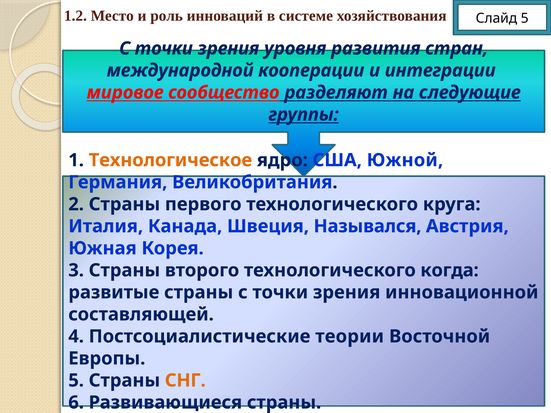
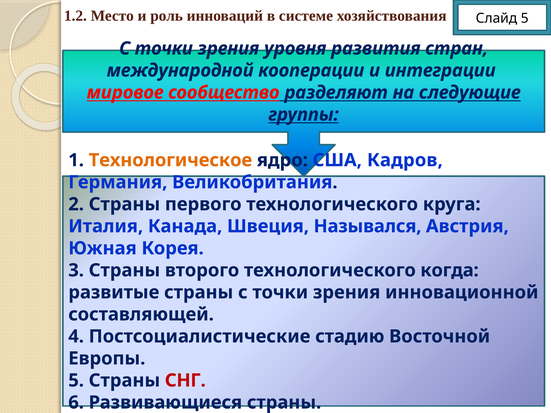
Южной: Южной -> Кадров (405, 160)
теории: теории -> стадию (350, 337)
СНГ colour: orange -> red (185, 381)
